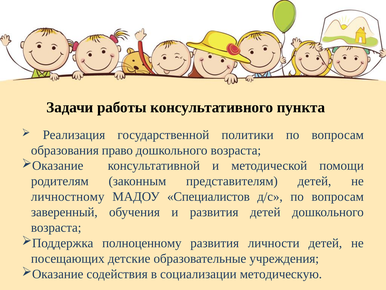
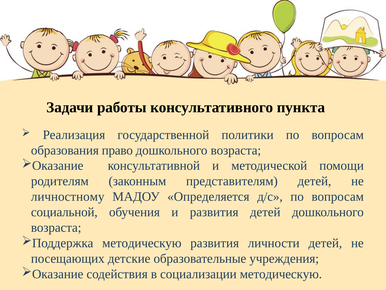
Специалистов: Специалистов -> Определяется (208, 196)
заверенный: заверенный -> социальной (64, 212)
полноценному: полноценному -> методическую (142, 243)
